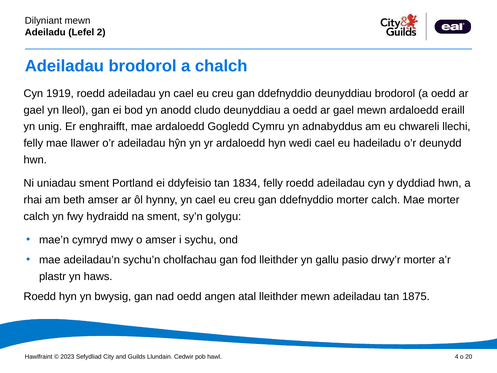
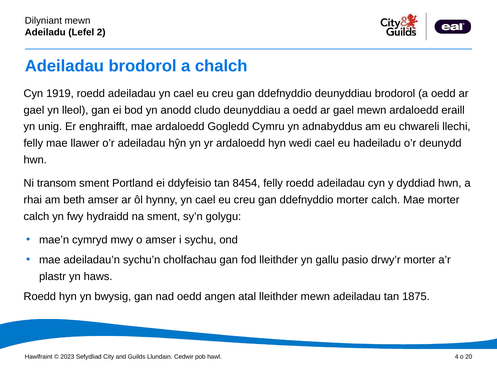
uniadau: uniadau -> transom (57, 183)
1834: 1834 -> 8454 (246, 183)
